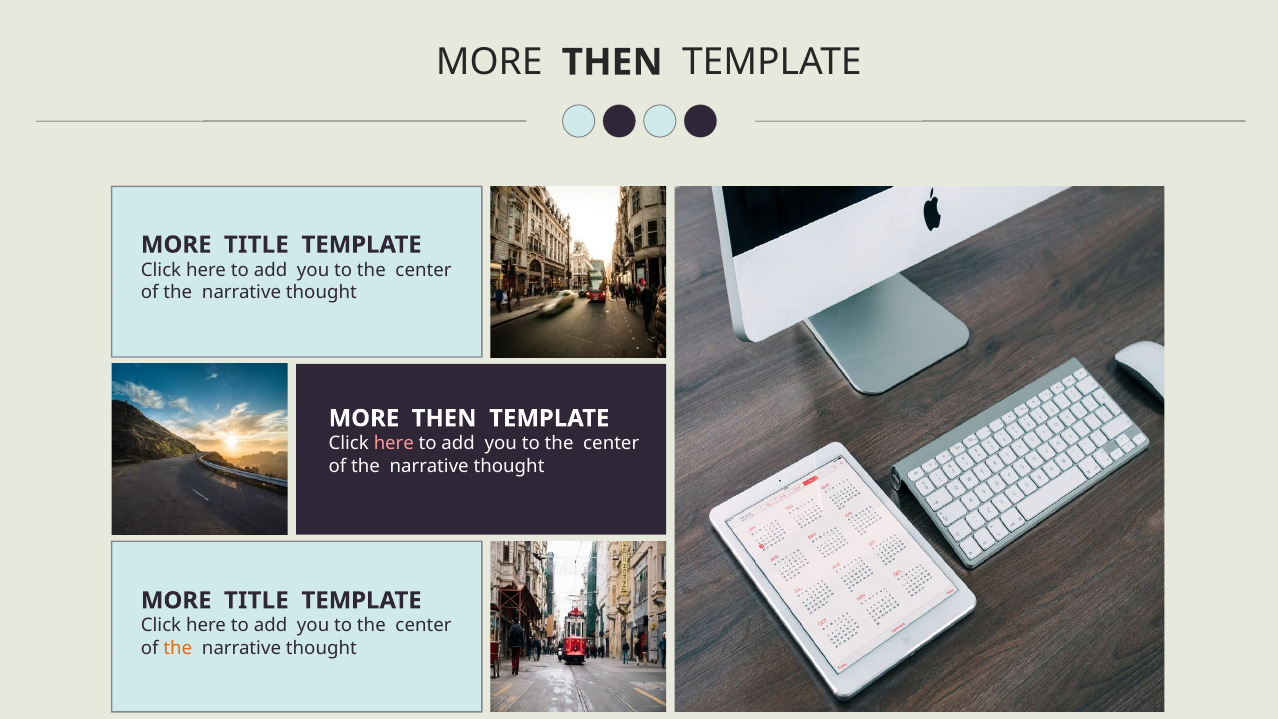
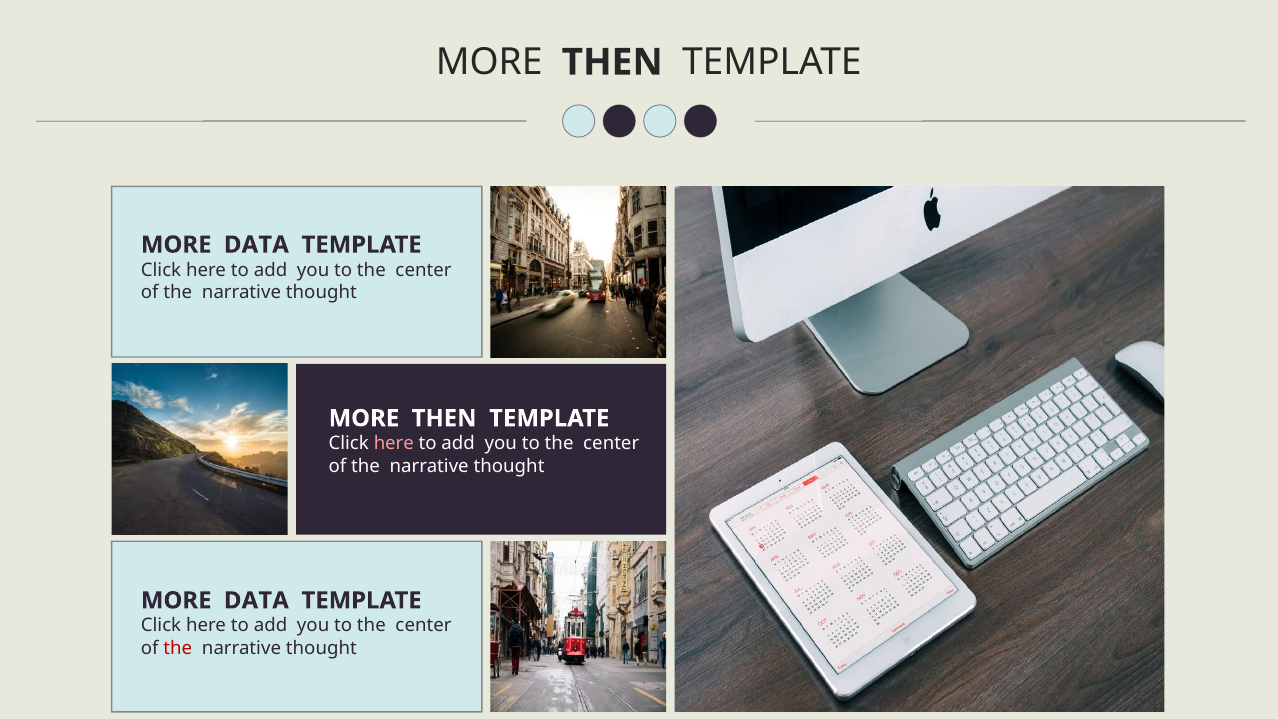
TITLE: TITLE -> DATA (256, 245)
TITLE: TITLE -> DATA (256, 600)
the colour: orange -> red (178, 648)
